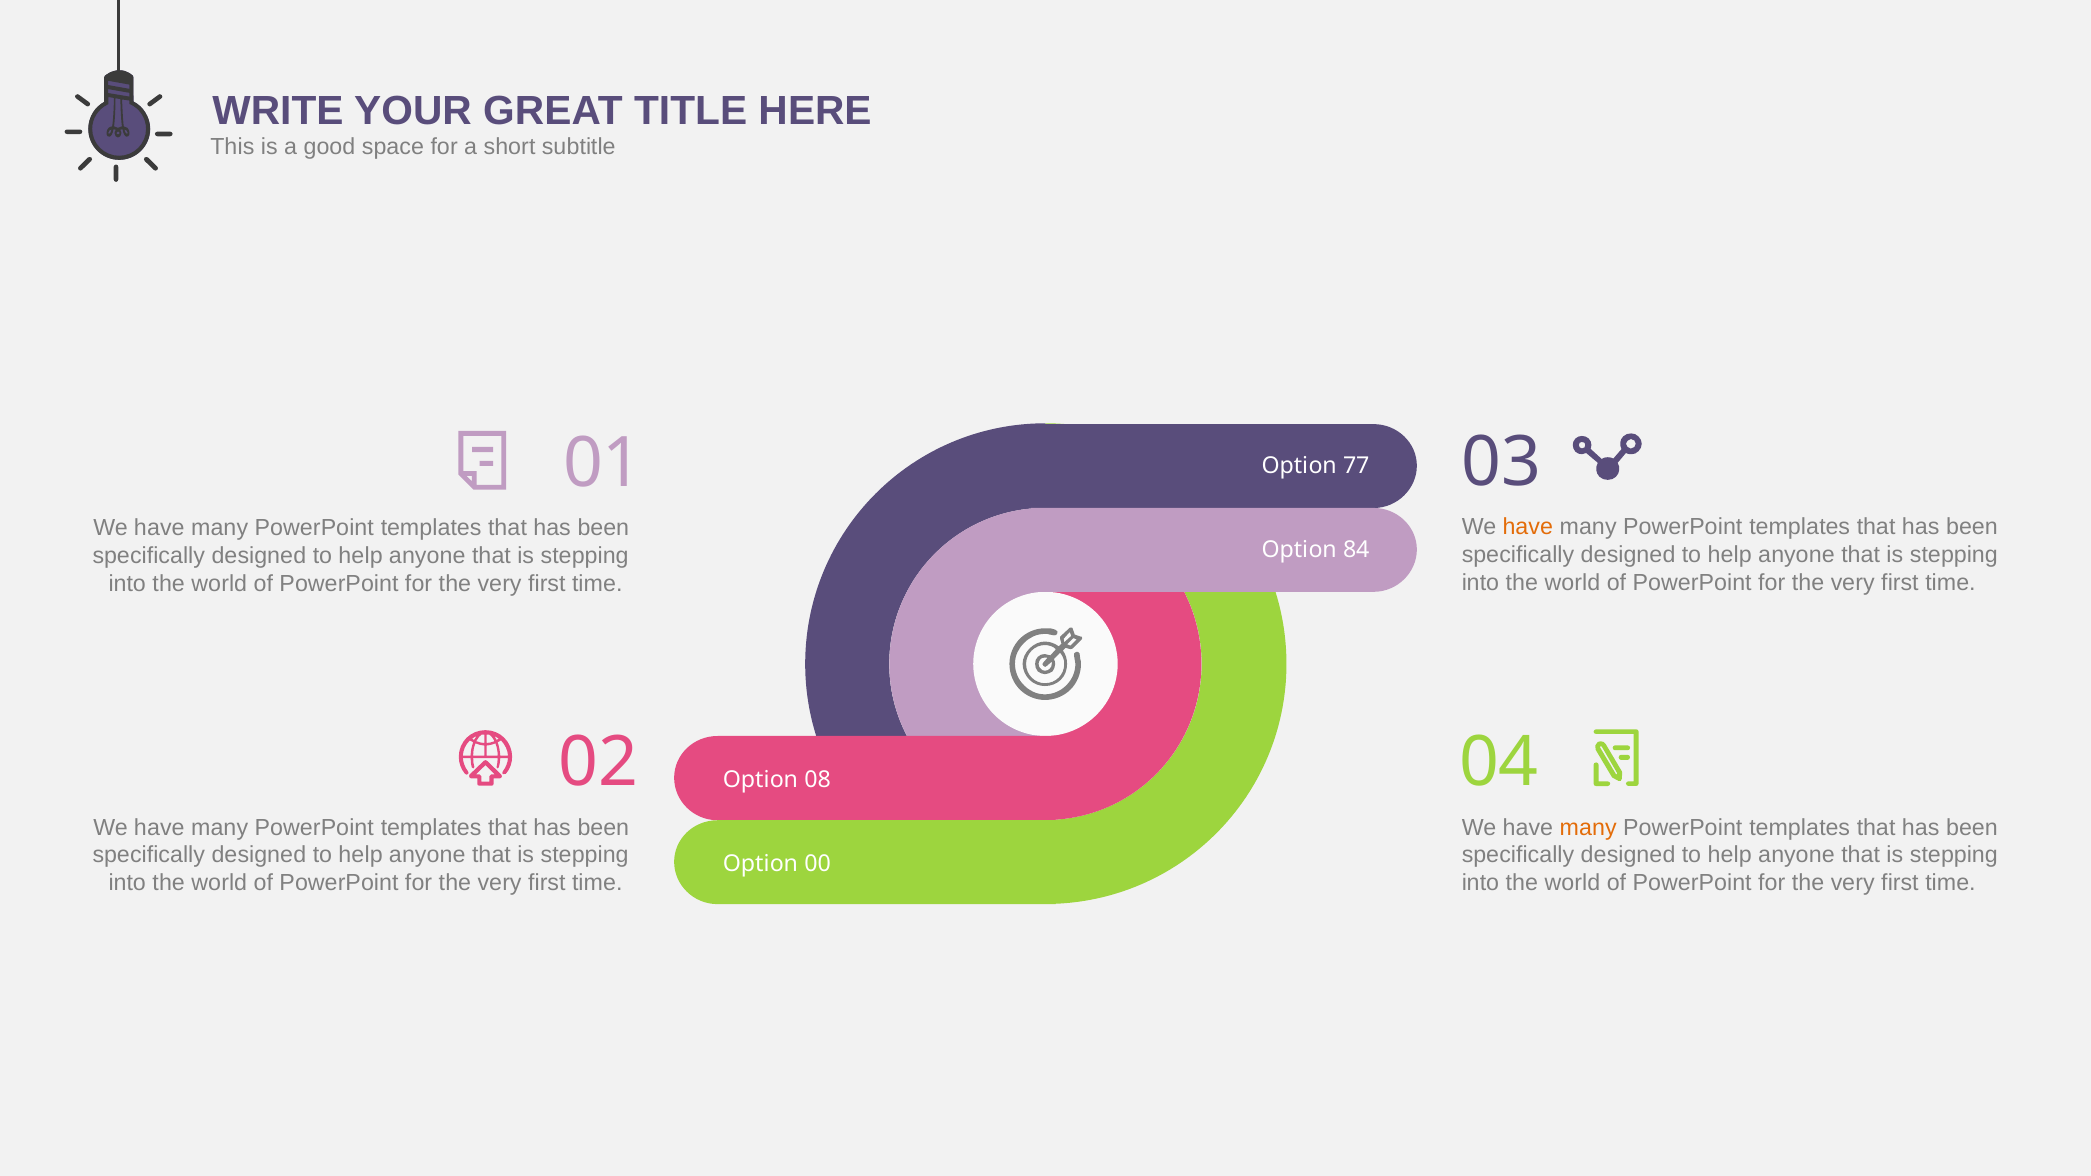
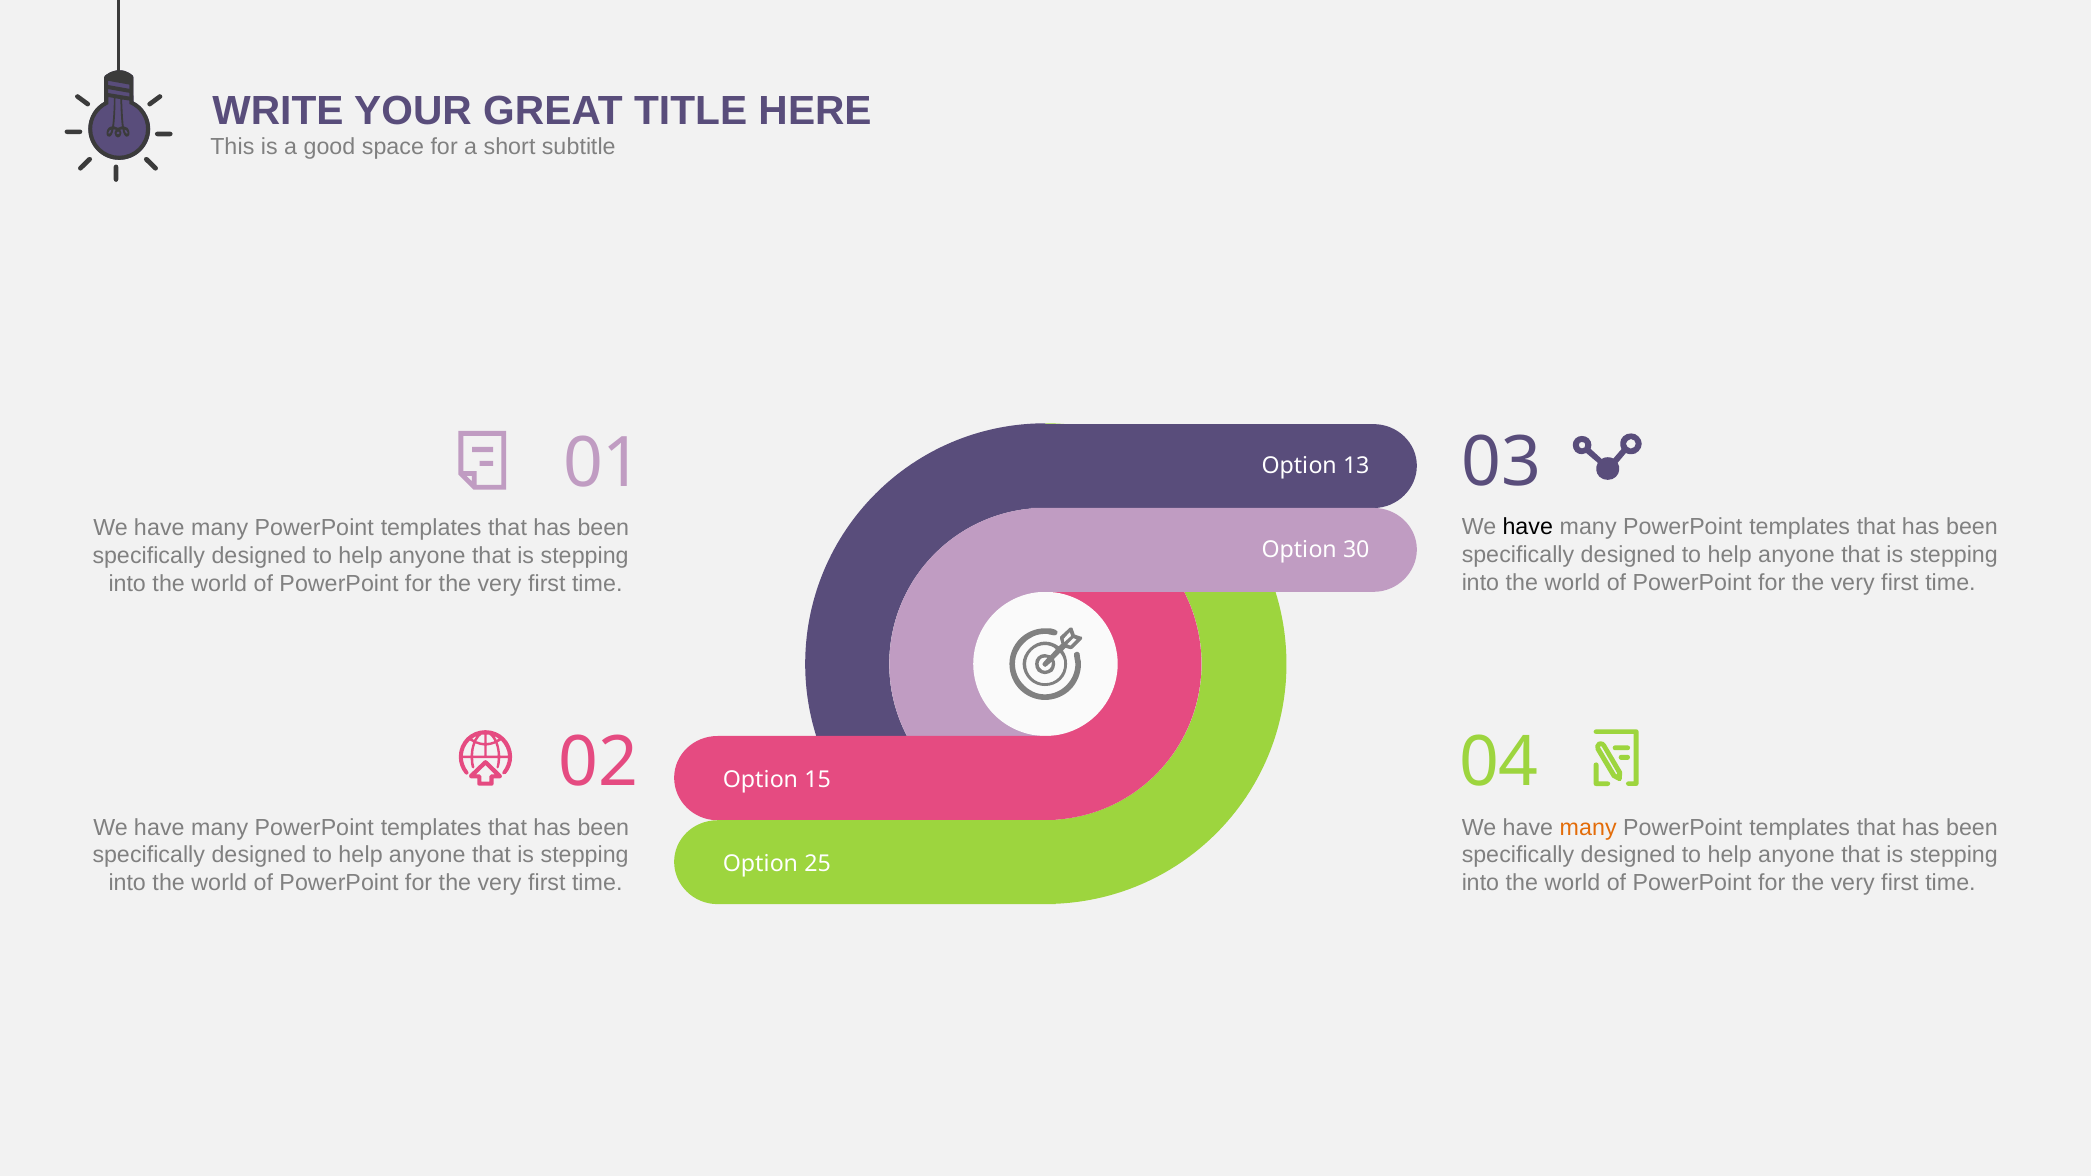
77: 77 -> 13 (1356, 466)
have colour: orange -> black (1528, 527)
84: 84 -> 30 (1356, 550)
08: 08 -> 15 (818, 779)
00: 00 -> 25 (818, 863)
